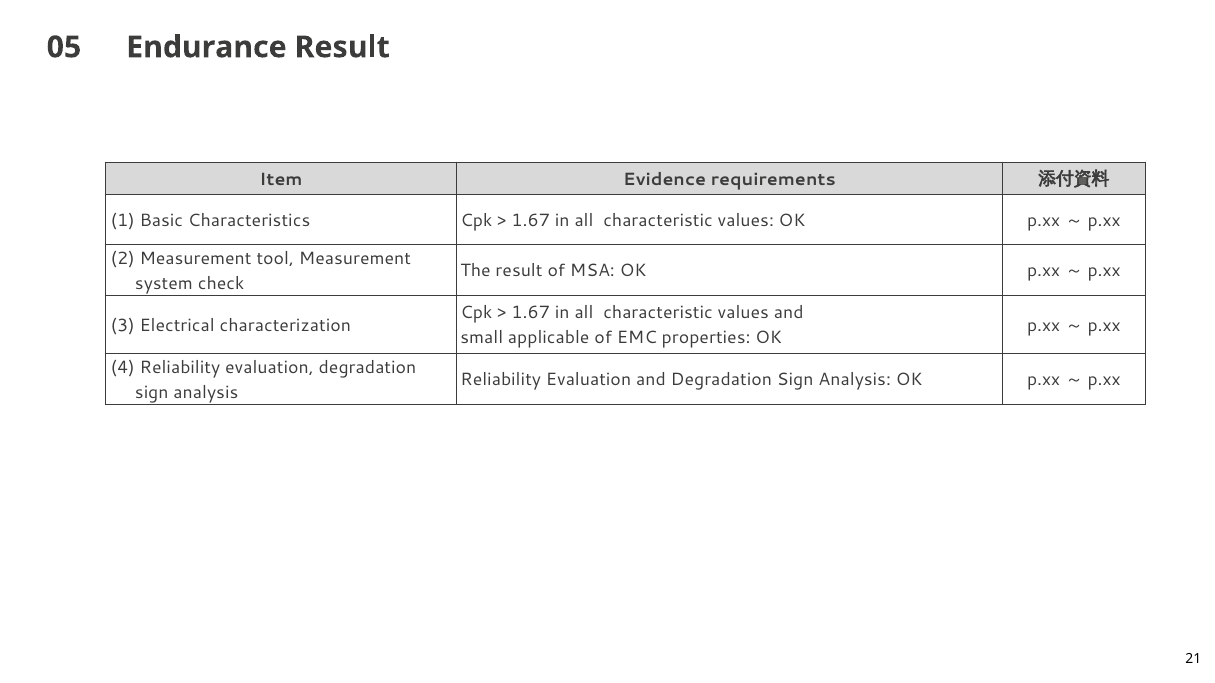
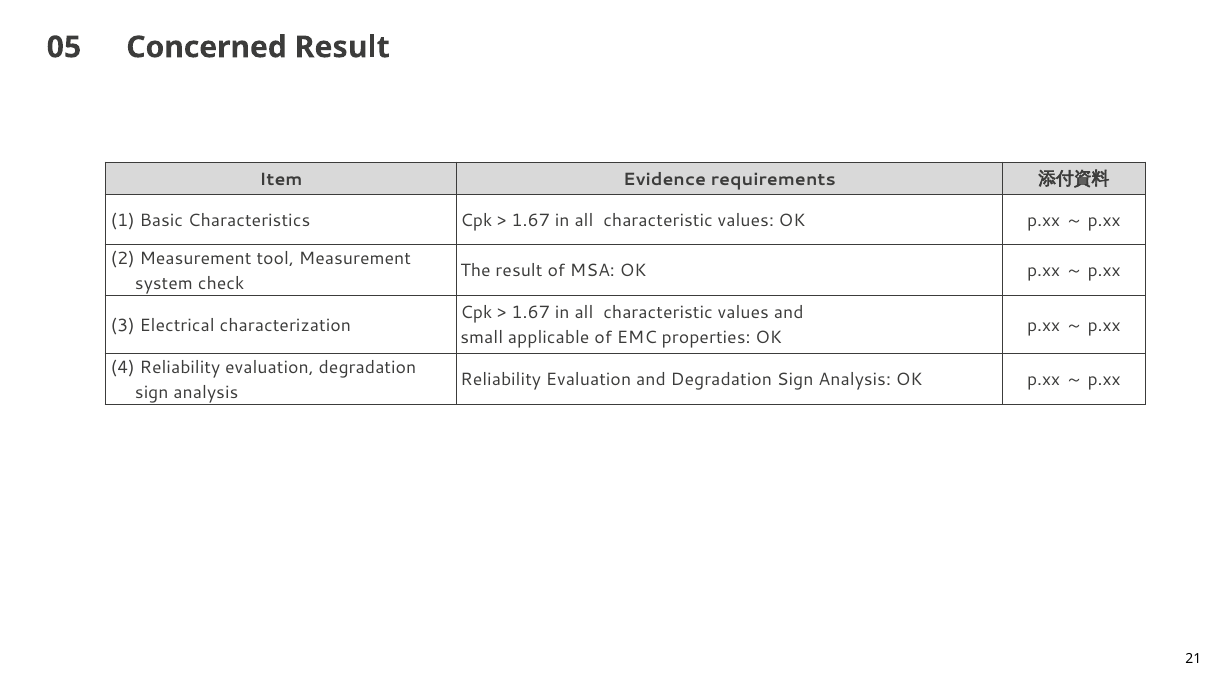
Endurance: Endurance -> Concerned (207, 47)
